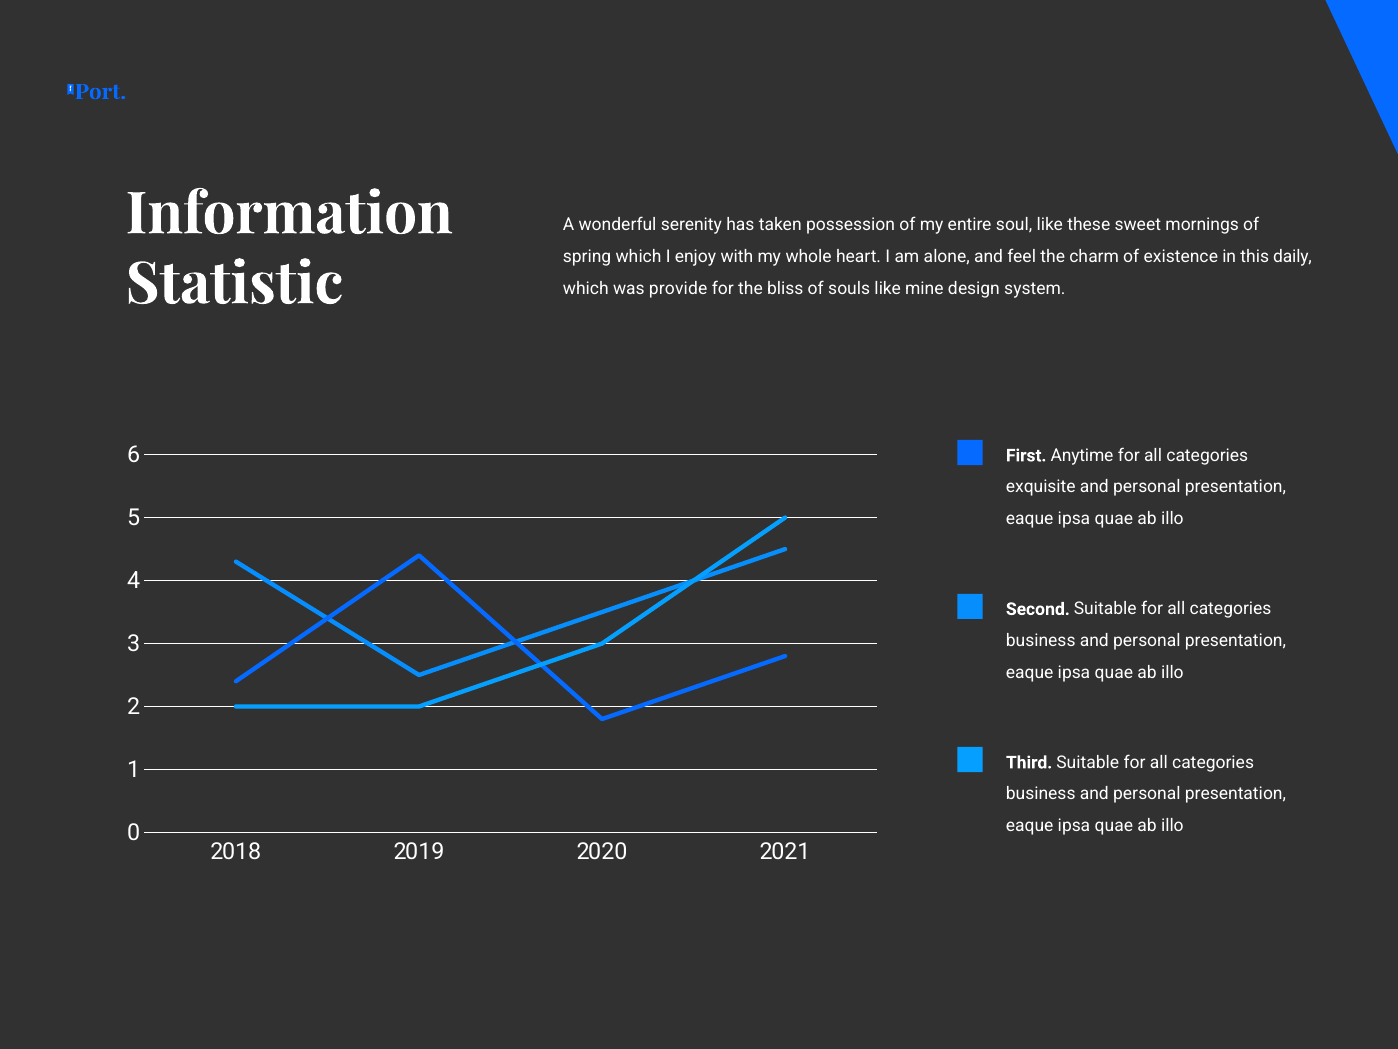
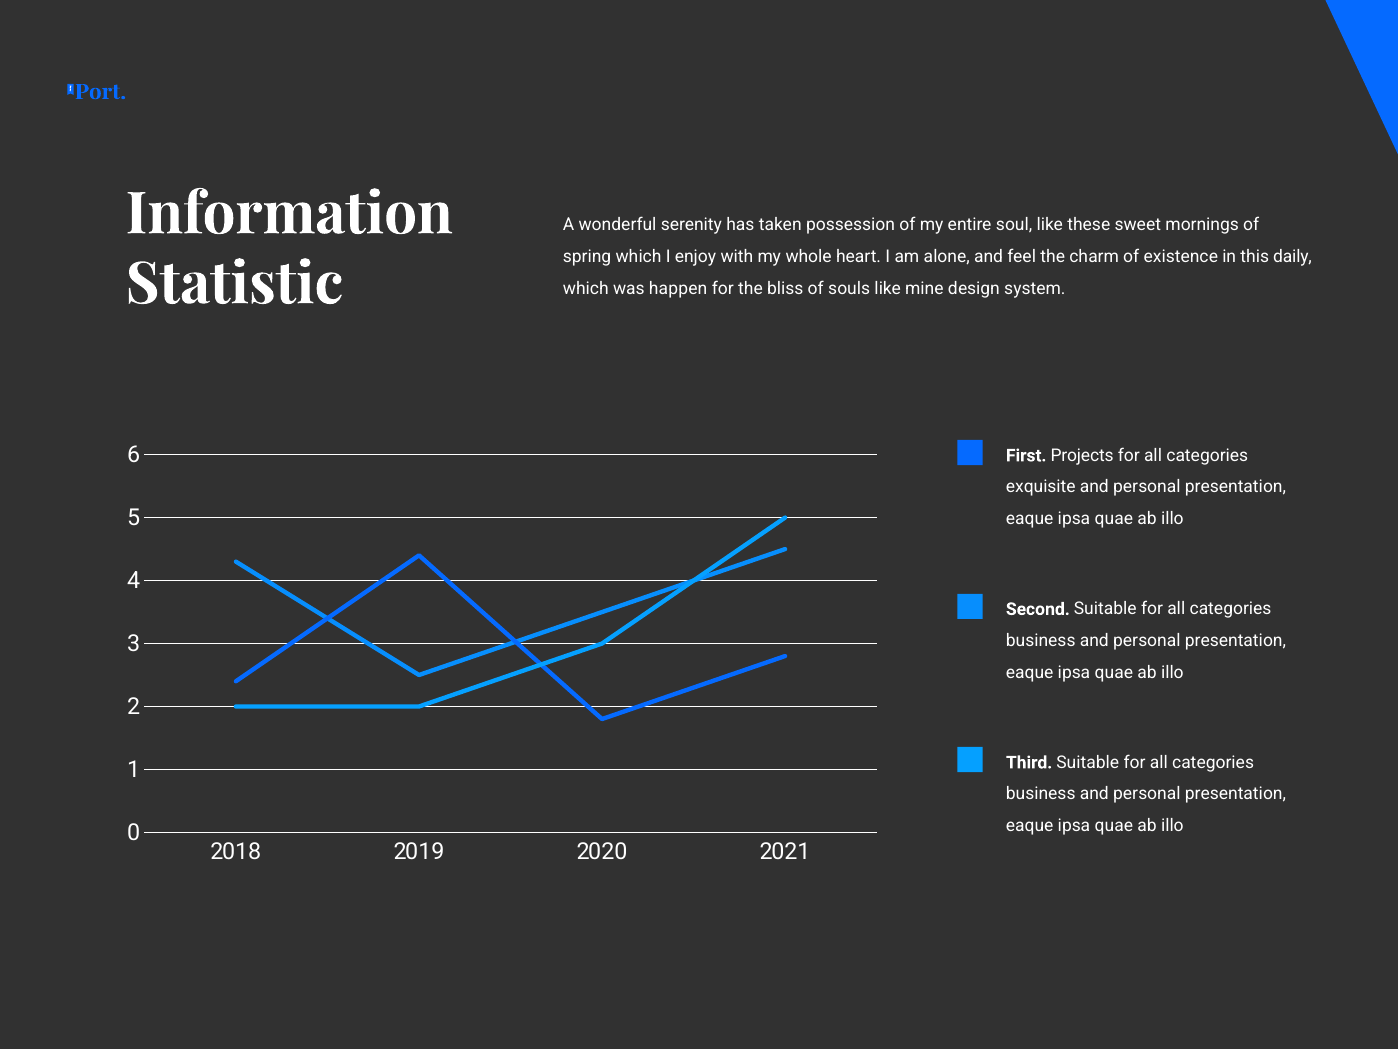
provide: provide -> happen (678, 288)
Anytime: Anytime -> Projects (1082, 455)
